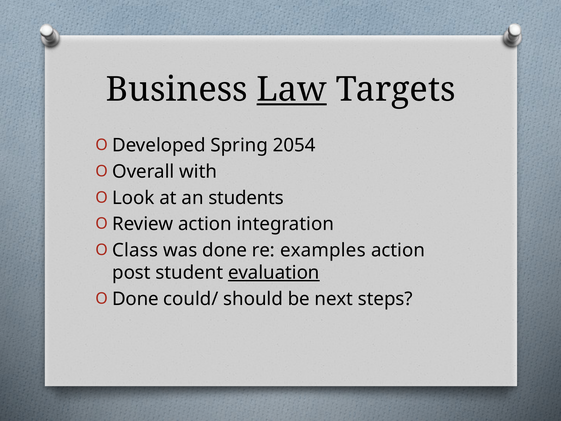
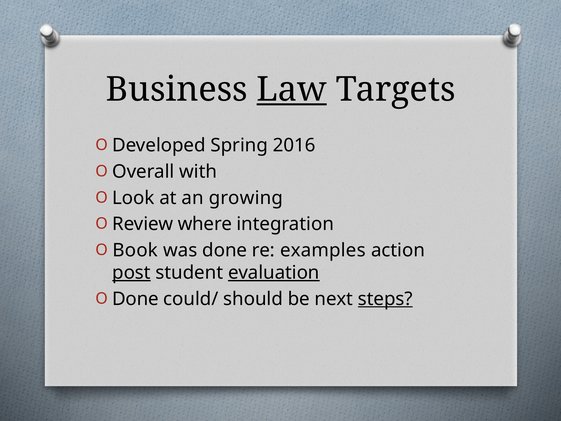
2054: 2054 -> 2016 (294, 145)
students: students -> growing (246, 198)
Review action: action -> where (205, 224)
Class: Class -> Book (135, 250)
post underline: none -> present (131, 272)
steps underline: none -> present (385, 299)
